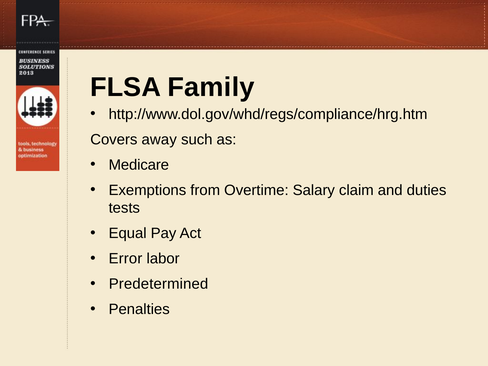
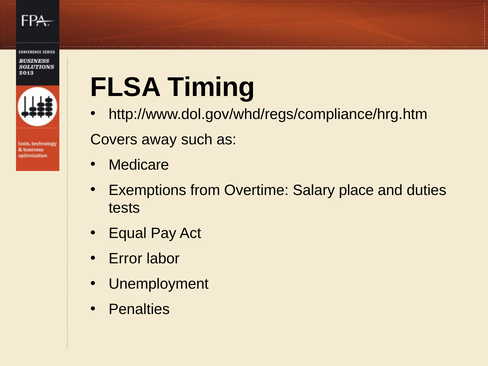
Family: Family -> Timing (211, 87)
claim: claim -> place (356, 190)
Predetermined: Predetermined -> Unemployment (159, 284)
